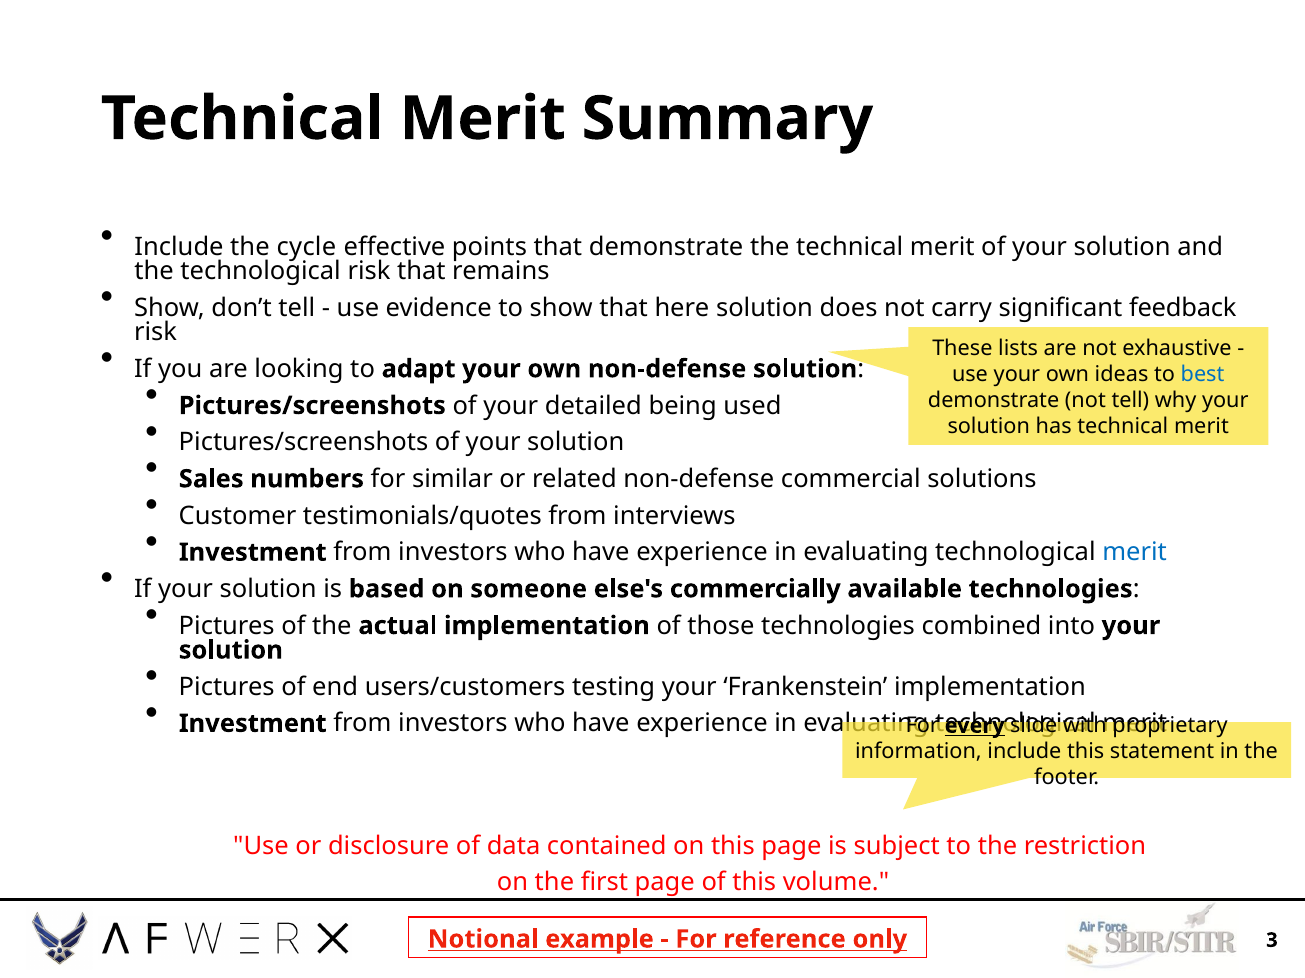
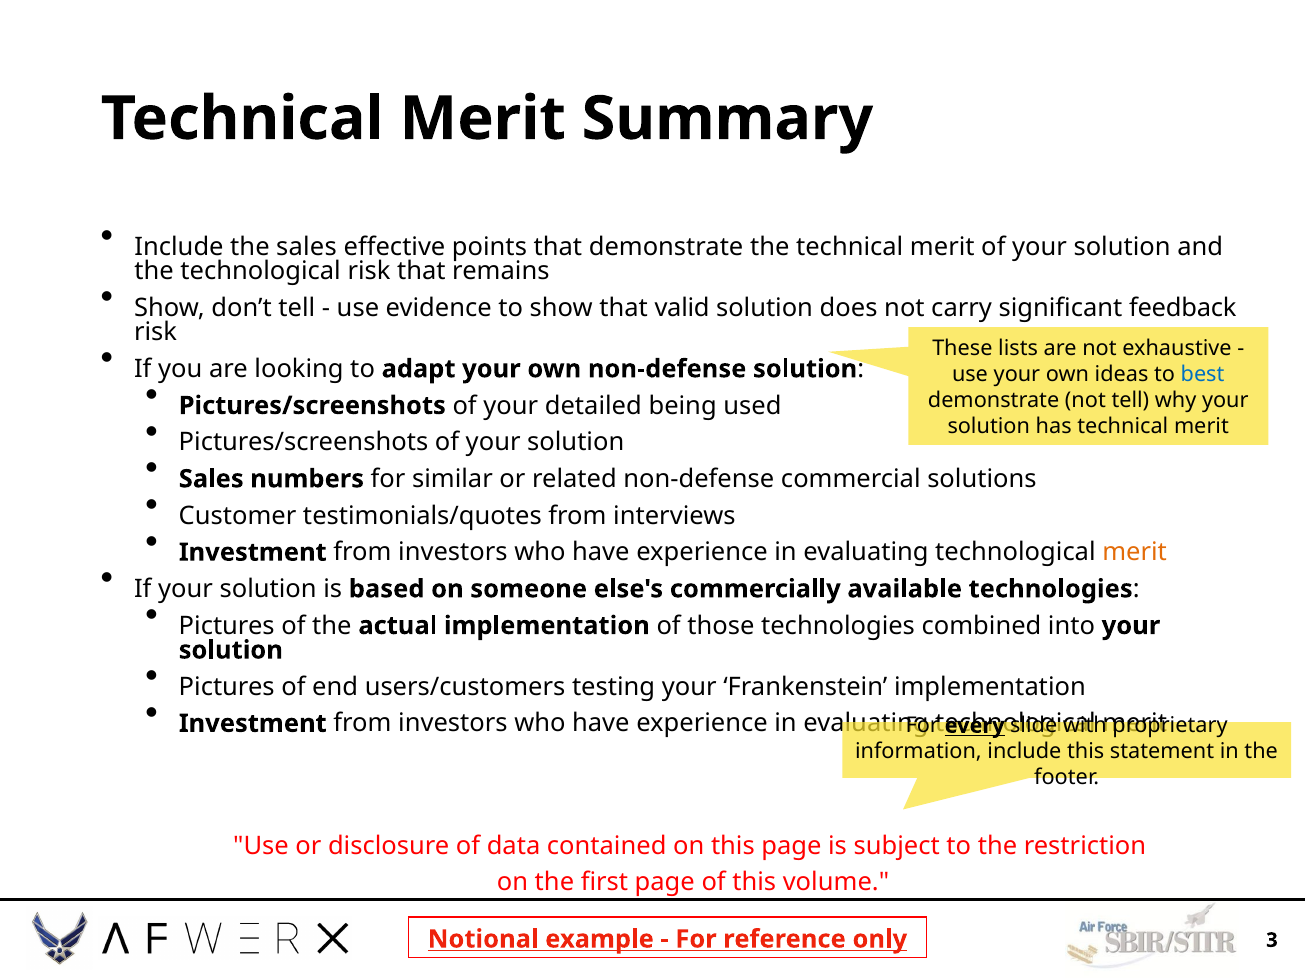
the cycle: cycle -> sales (307, 247)
here: here -> valid (682, 308)
merit colour: blue -> orange (1135, 553)
